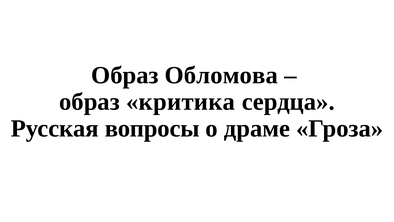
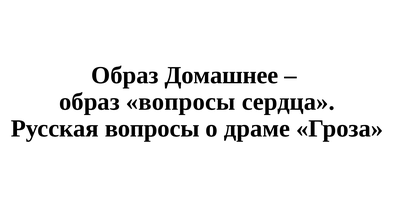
Обломова: Обломова -> Домашнее (221, 75)
образ критика: критика -> вопросы (181, 102)
